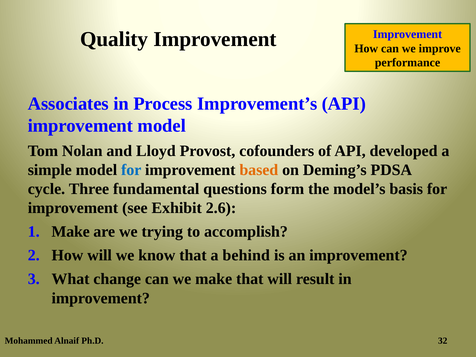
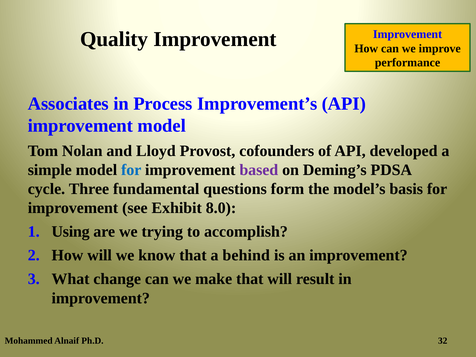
based colour: orange -> purple (259, 170)
2.6: 2.6 -> 8.0 (221, 208)
Make: Make -> Using (71, 232)
